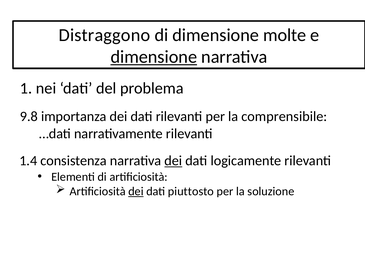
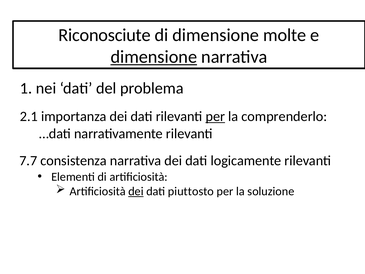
Distraggono: Distraggono -> Riconosciute (105, 35)
9.8: 9.8 -> 2.1 (29, 116)
per underline: none -> present (215, 116)
comprensibile: comprensibile -> comprenderlo (284, 116)
1.4: 1.4 -> 7.7 (28, 161)
dei underline: present -> none (173, 161)
